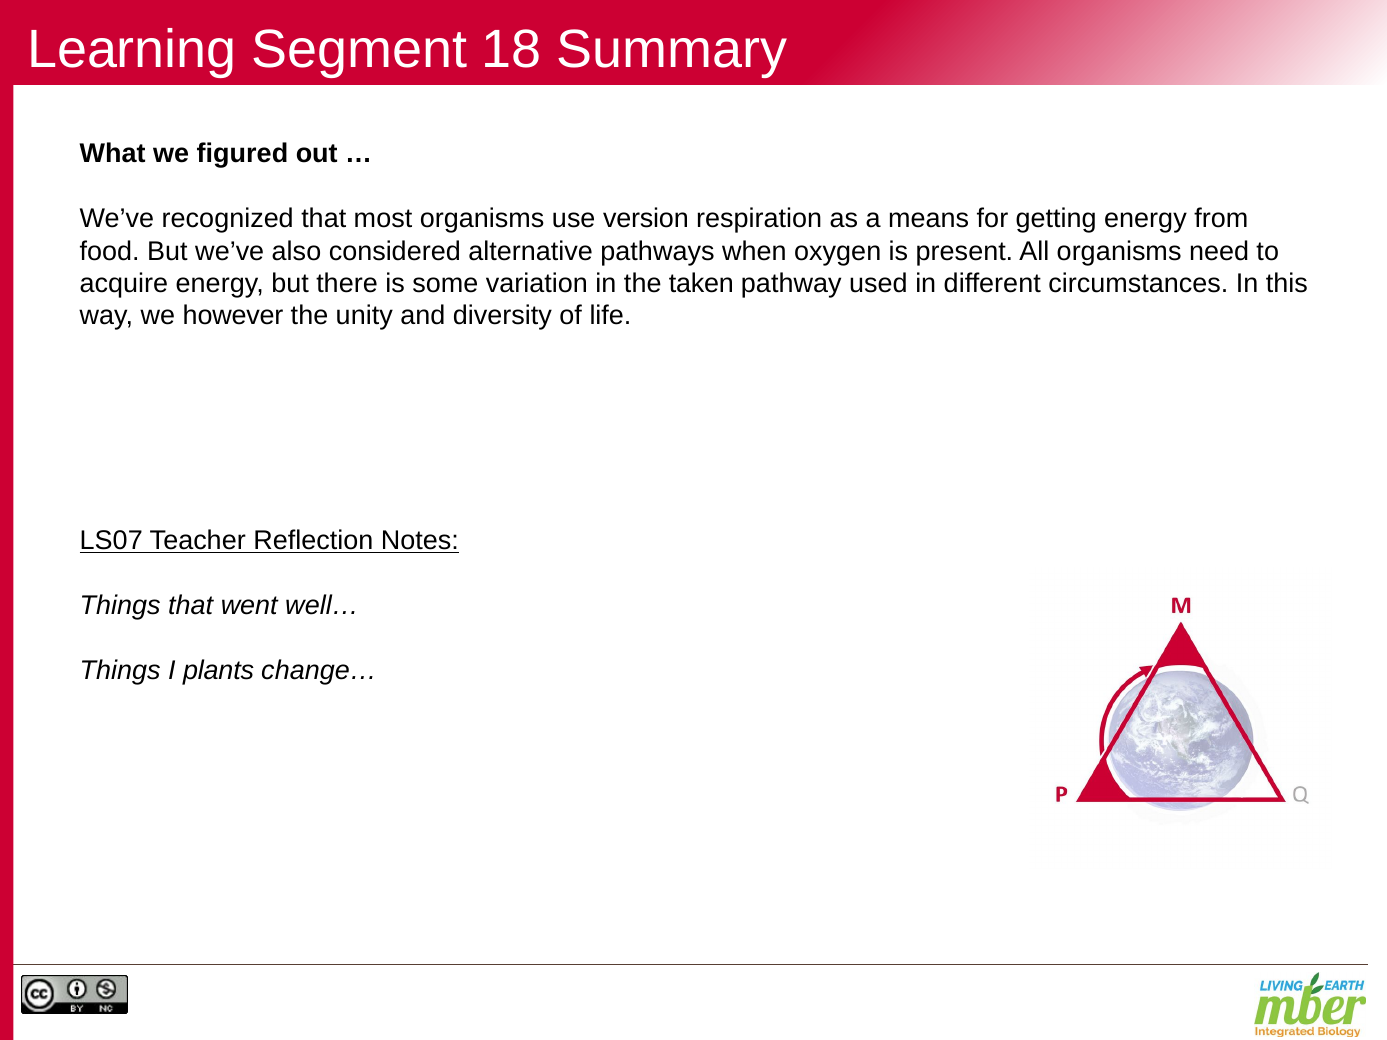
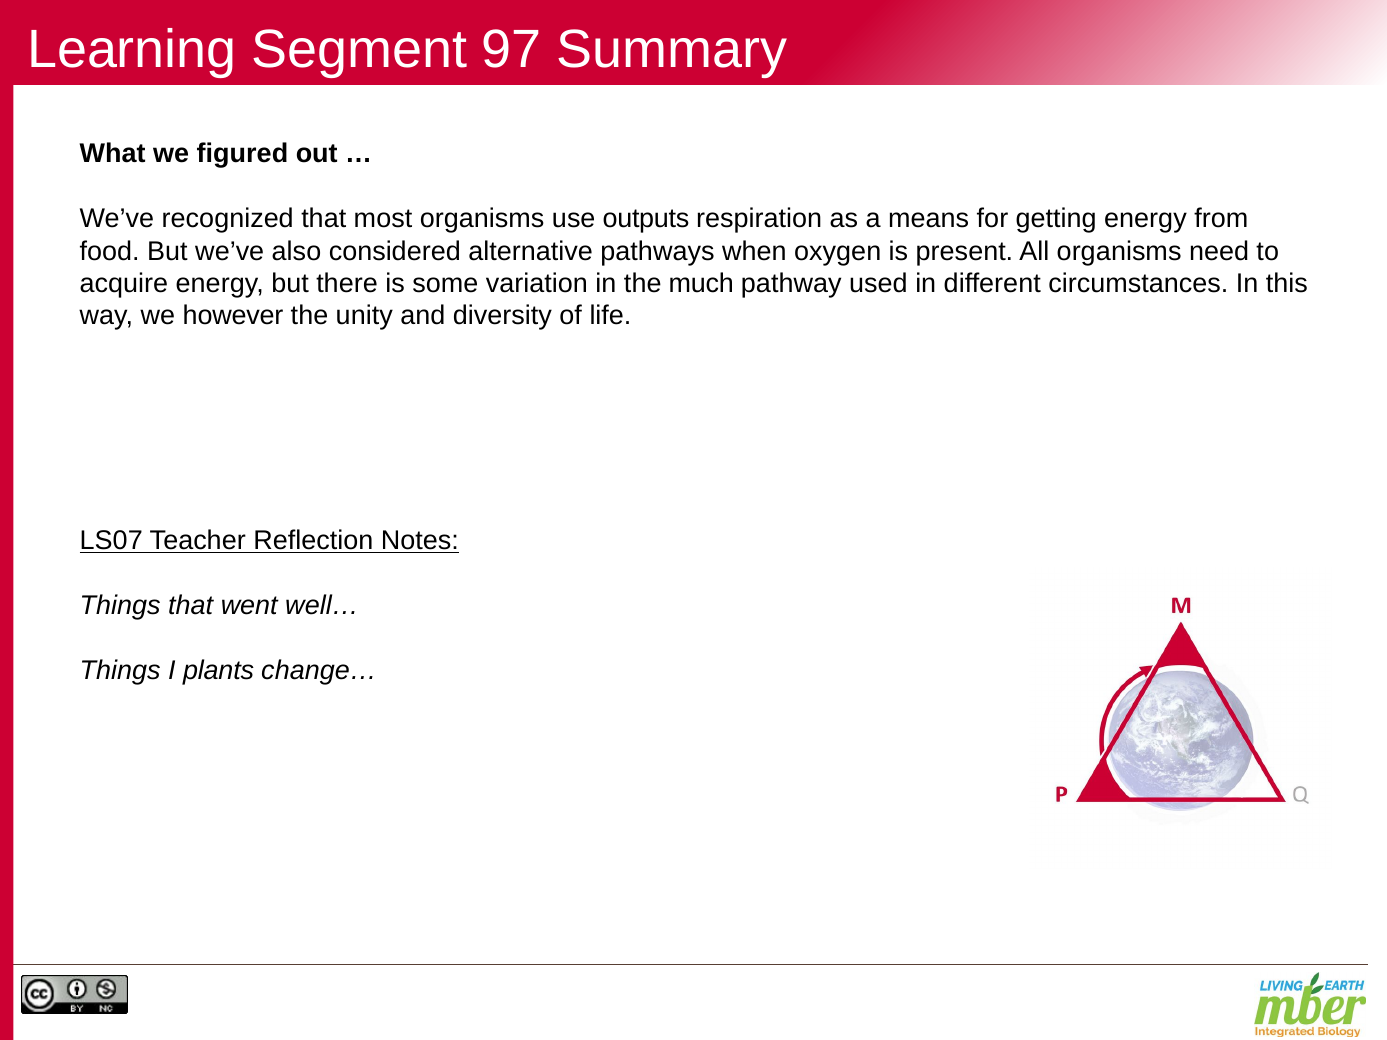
18: 18 -> 97 (512, 50)
version: version -> outputs (646, 219)
taken: taken -> much (701, 284)
